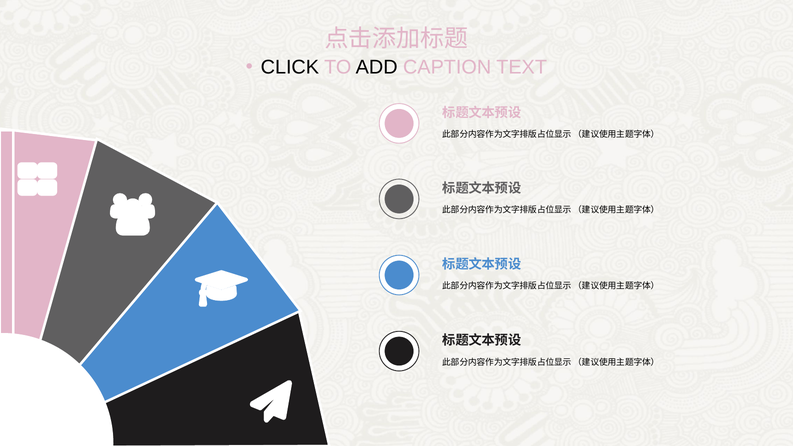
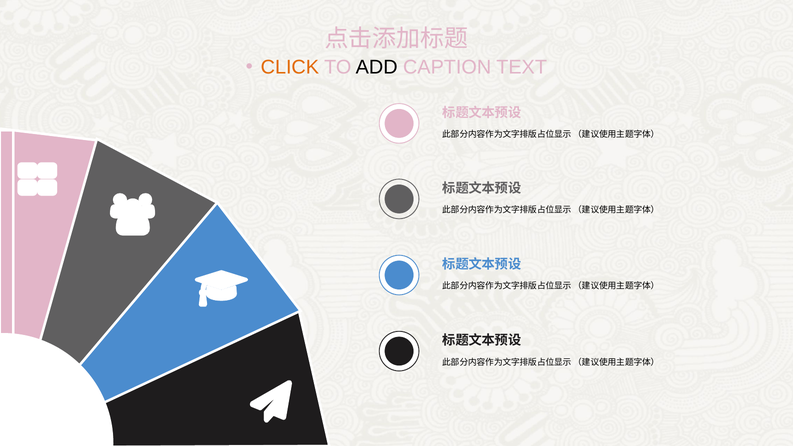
CLICK colour: black -> orange (290, 67)
